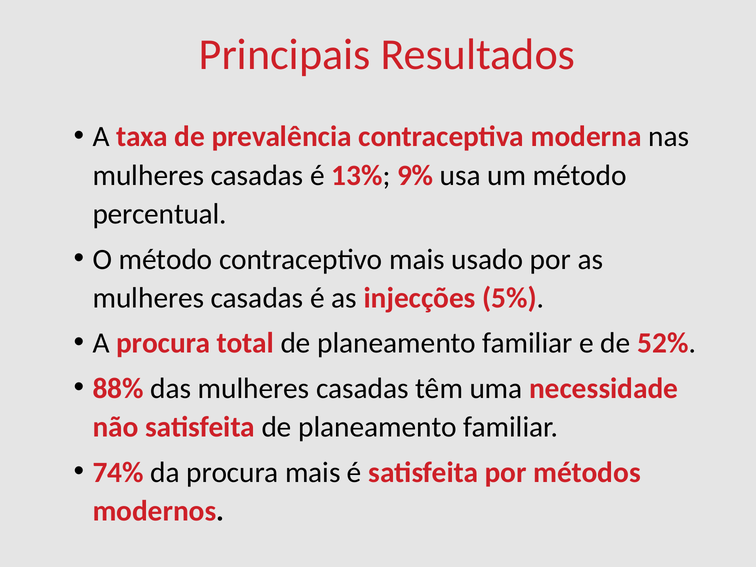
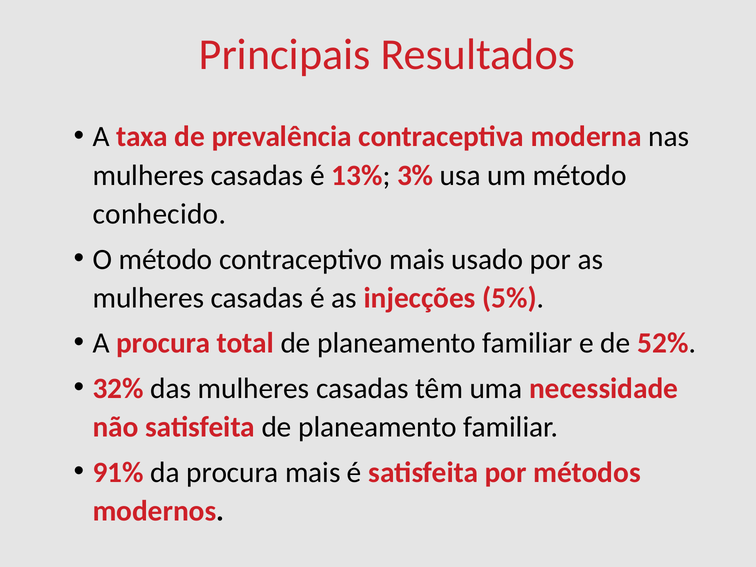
9%: 9% -> 3% (415, 175)
percentual: percentual -> conhecido (159, 214)
88%: 88% -> 32% (118, 388)
74%: 74% -> 91% (118, 472)
